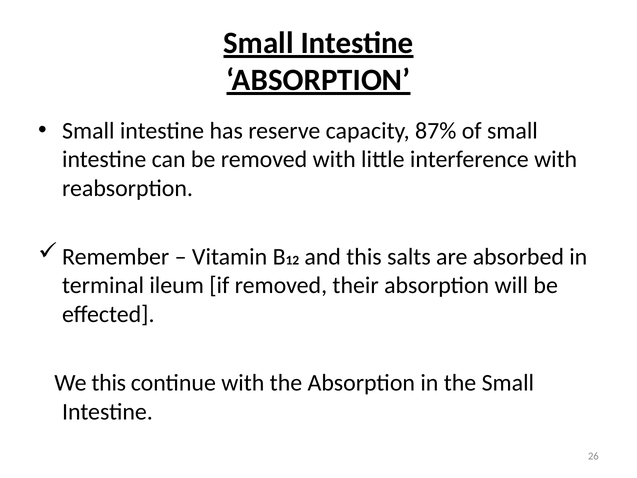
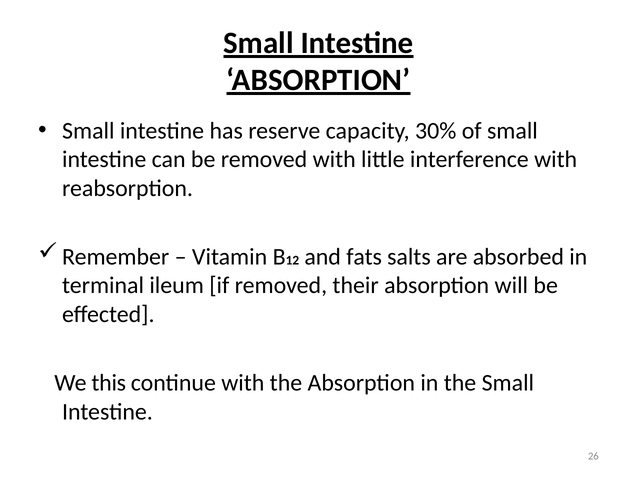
87%: 87% -> 30% (436, 131)
and this: this -> fats (364, 257)
